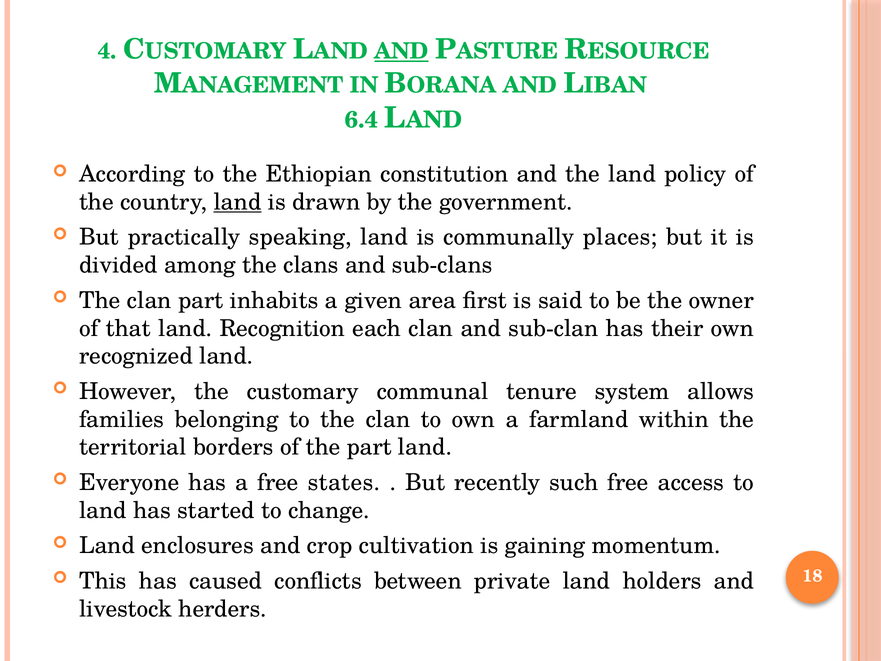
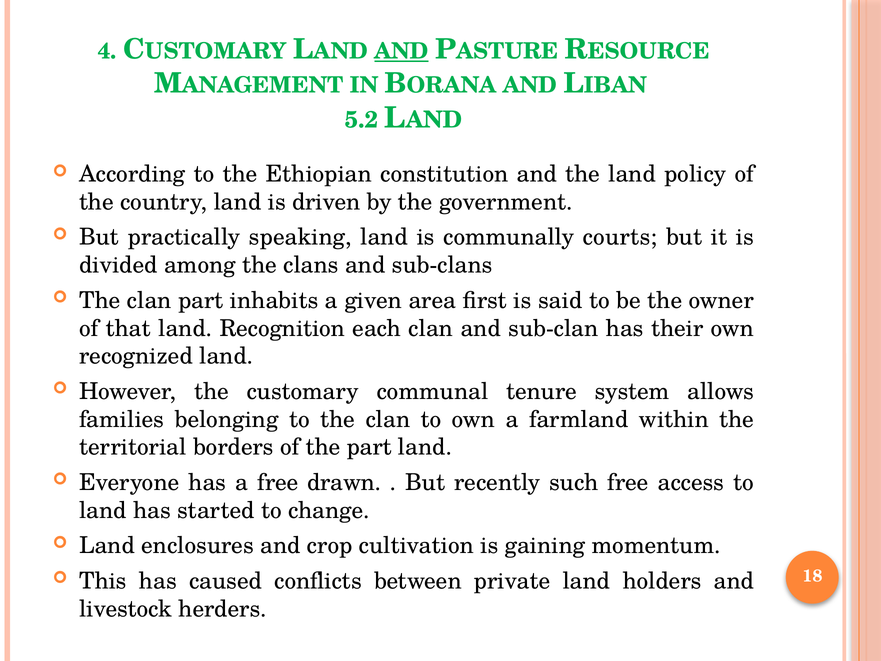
6.4: 6.4 -> 5.2 (362, 120)
land underline: present -> none (238, 202)
drawn: drawn -> driven (326, 202)
places: places -> courts (620, 237)
states: states -> drawn (344, 482)
